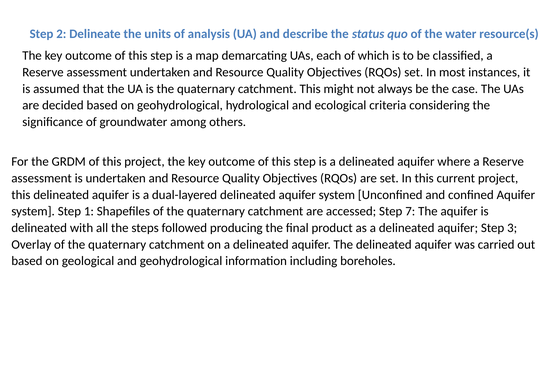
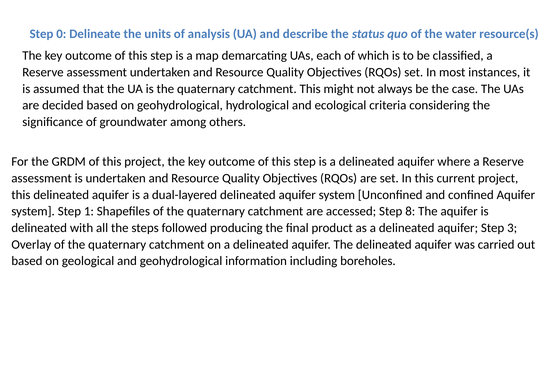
2: 2 -> 0 (61, 34)
7: 7 -> 8 (410, 211)
